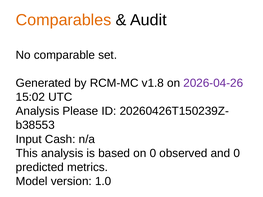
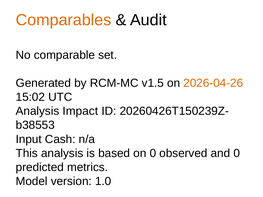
v1.8: v1.8 -> v1.5 (153, 83)
2026-04-26 colour: purple -> orange (213, 83)
Please: Please -> Impact (80, 111)
